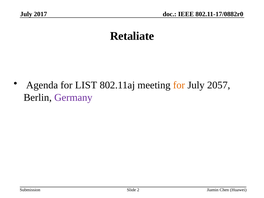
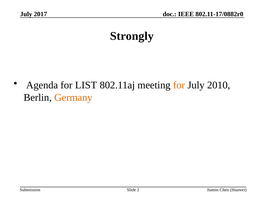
Retaliate: Retaliate -> Strongly (132, 36)
2057: 2057 -> 2010 (219, 85)
Germany colour: purple -> orange (73, 98)
